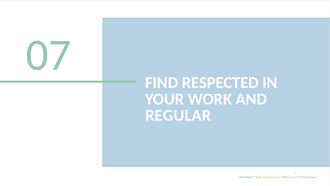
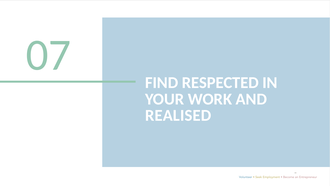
REGULAR: REGULAR -> REALISED (178, 115)
